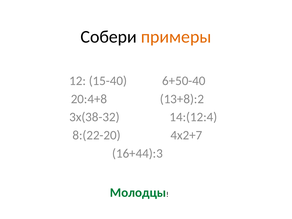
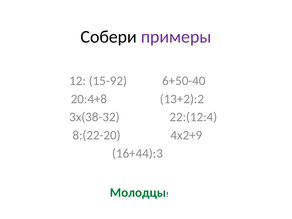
примеры colour: orange -> purple (176, 37)
15-40: 15-40 -> 15-92 (108, 81)
13+8):2: 13+8):2 -> 13+2):2 (182, 99)
14:(12:4: 14:(12:4 -> 22:(12:4 (193, 117)
4х2+7: 4х2+7 -> 4х2+9 (186, 135)
